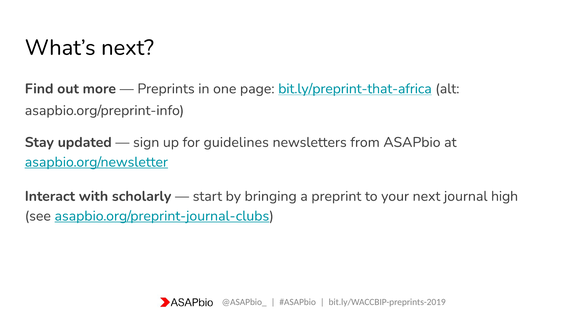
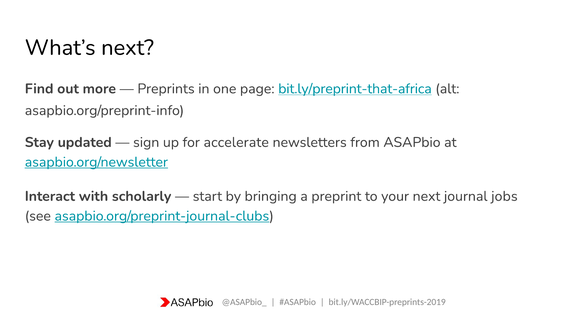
guidelines: guidelines -> accelerate (236, 142)
high: high -> jobs (504, 196)
